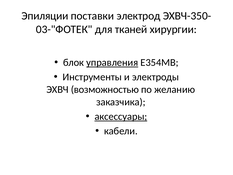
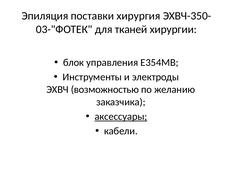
Эпиляции: Эпиляции -> Эпиляция (45, 16)
электрод: электрод -> хирургия (138, 16)
управления underline: present -> none (112, 62)
